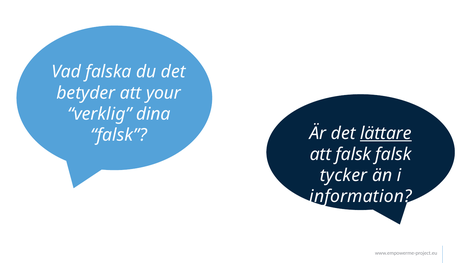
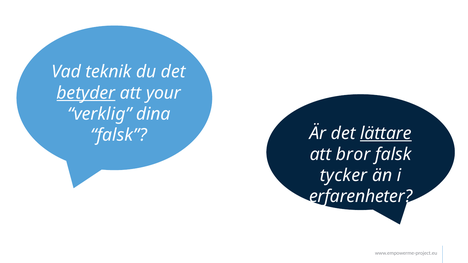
falska: falska -> teknik (109, 72)
betyder underline: none -> present (86, 93)
att falsk: falsk -> bror (353, 155)
information: information -> erfarenheter (361, 197)
